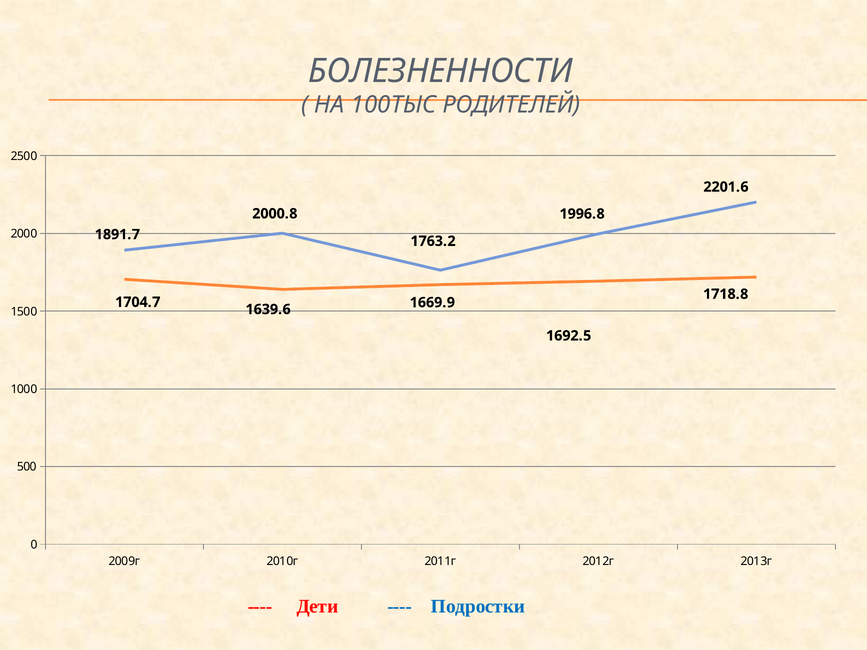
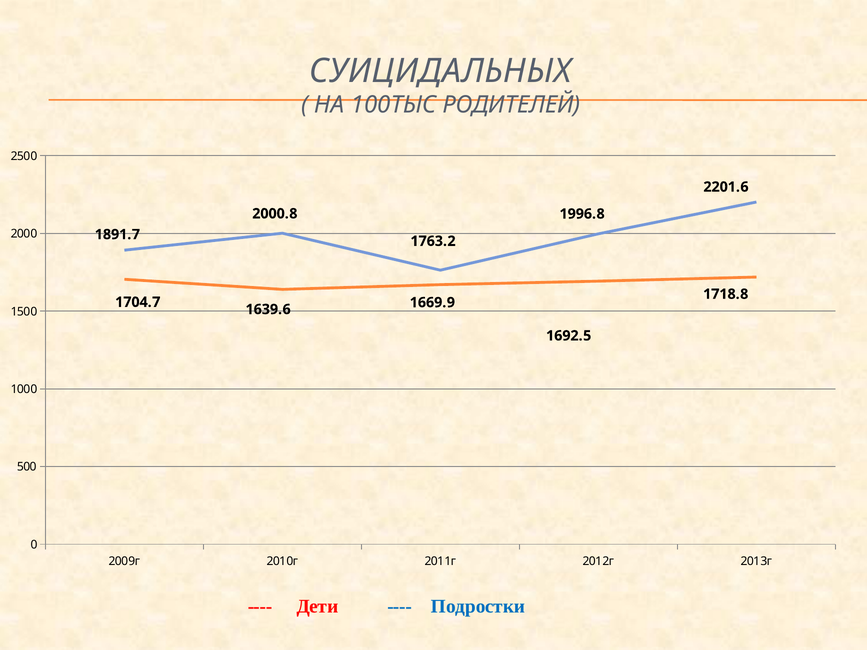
БОЛЕЗНЕННОСТИ: БОЛЕЗНЕННОСТИ -> СУИЦИДАЛЬНЫХ (440, 71)
